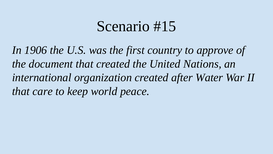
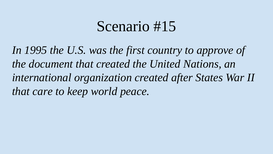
1906: 1906 -> 1995 (36, 50)
Water: Water -> States (209, 77)
